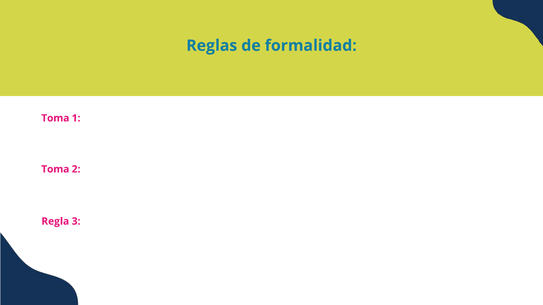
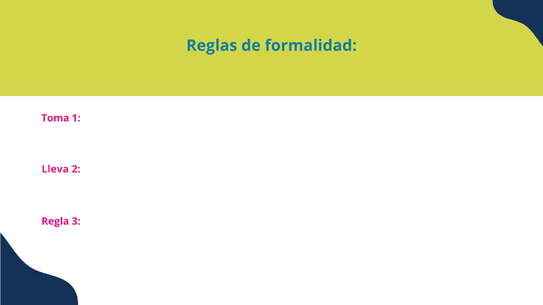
Toma: Toma -> Lleva (55, 169)
